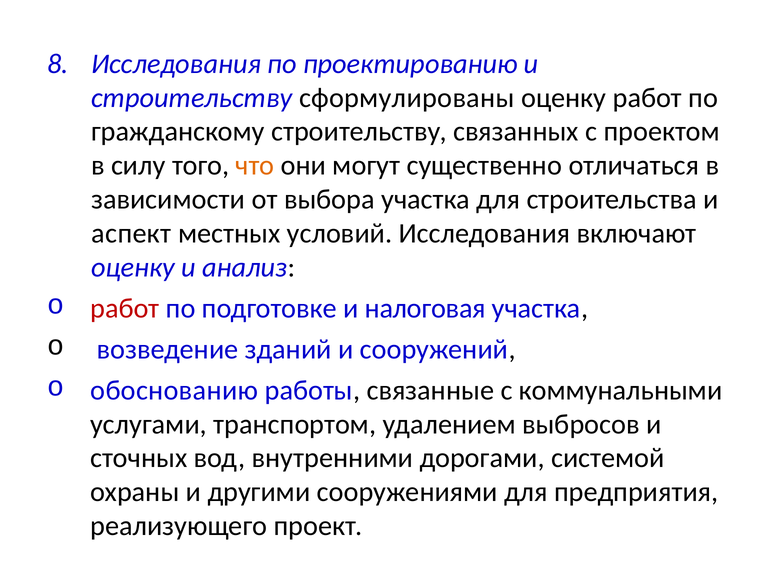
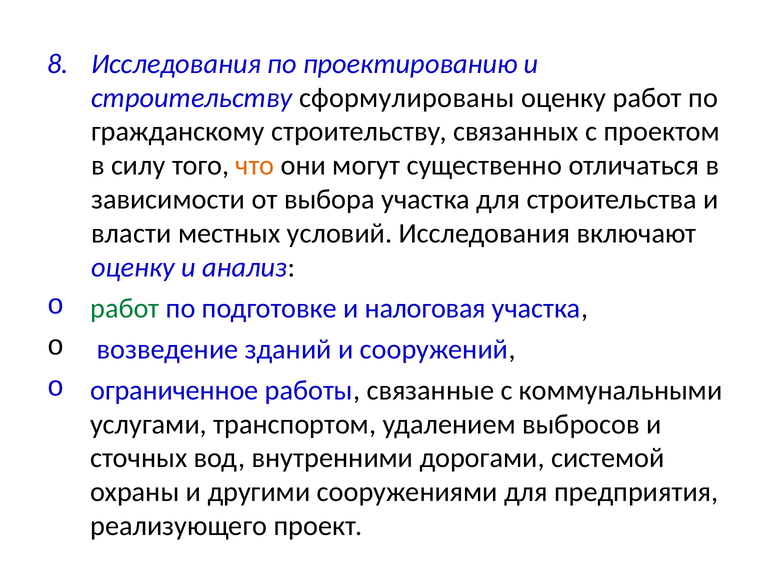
аспект: аспект -> власти (131, 234)
работ colour: red -> green (125, 308)
обоснованию: обоснованию -> ограниченное (174, 390)
